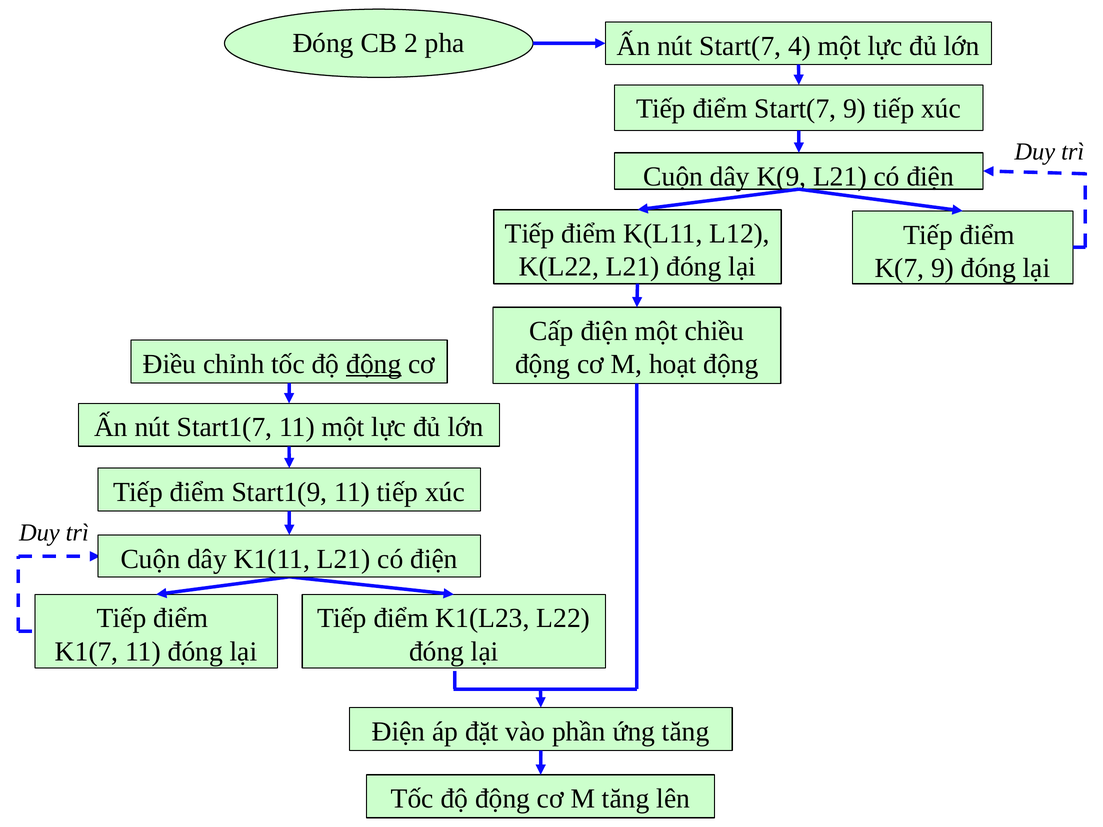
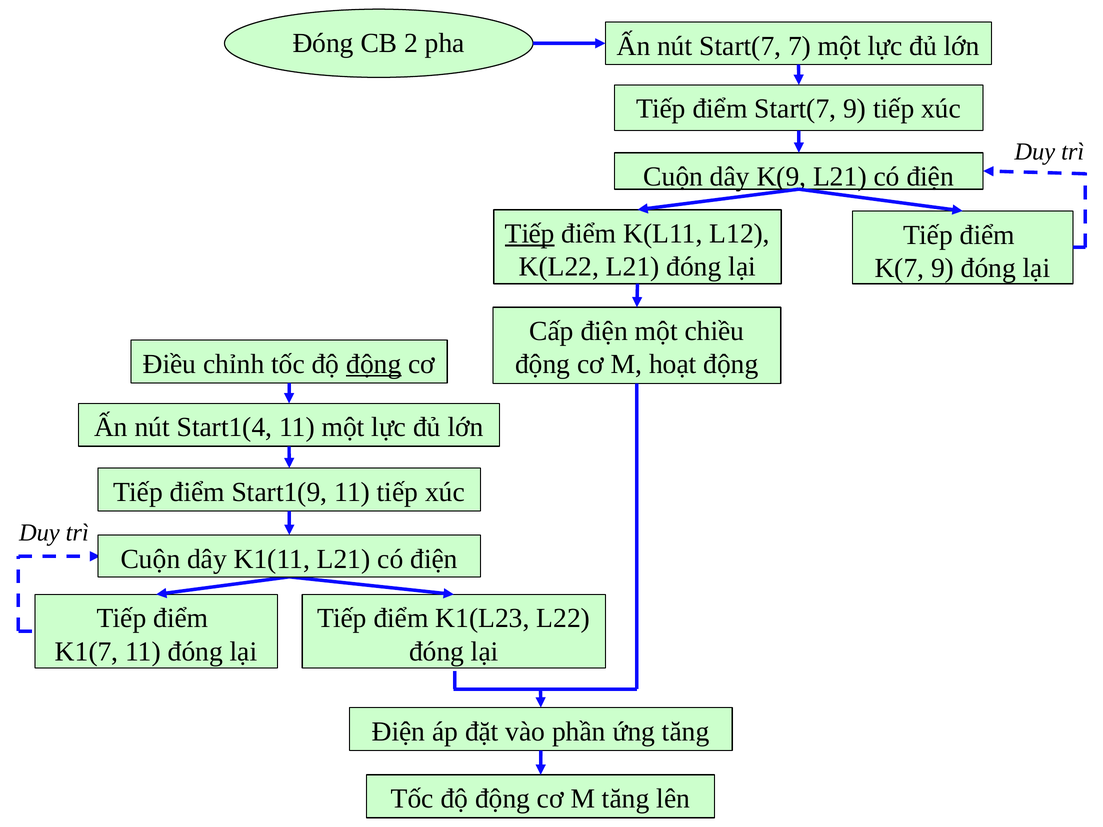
4: 4 -> 7 (800, 46)
Tiếp underline: none -> present (530, 234)
Start1(7: Start1(7 -> Start1(4 (225, 427)
